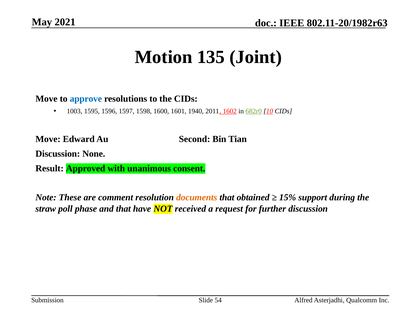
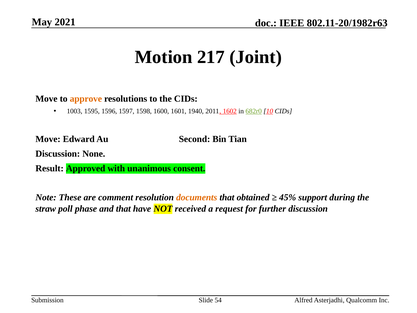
135: 135 -> 217 (211, 57)
approve colour: blue -> orange (86, 99)
15%: 15% -> 45% (288, 197)
